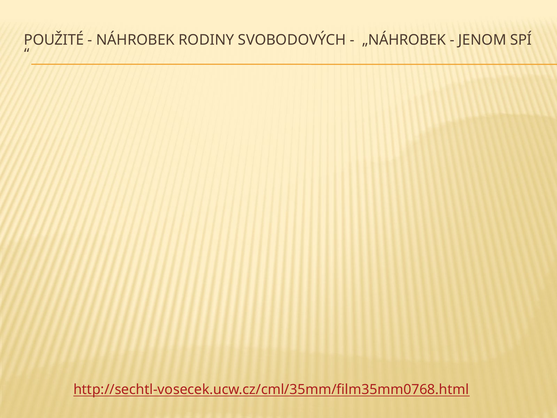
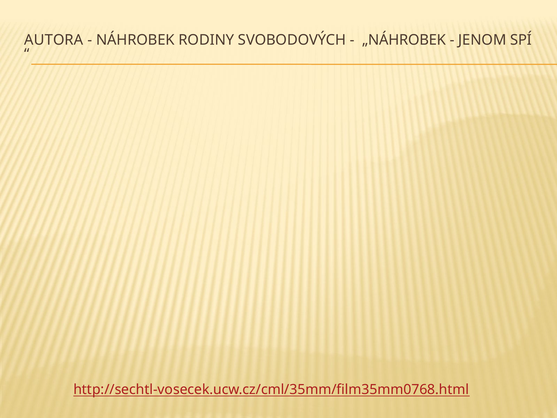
POUŽITÉ: POUŽITÉ -> AUTORA (54, 40)
